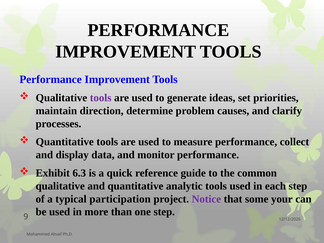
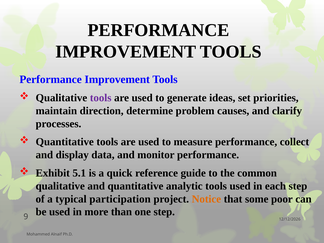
6.3: 6.3 -> 5.1 (79, 173)
Notice colour: purple -> orange (206, 199)
your: your -> poor (282, 199)
